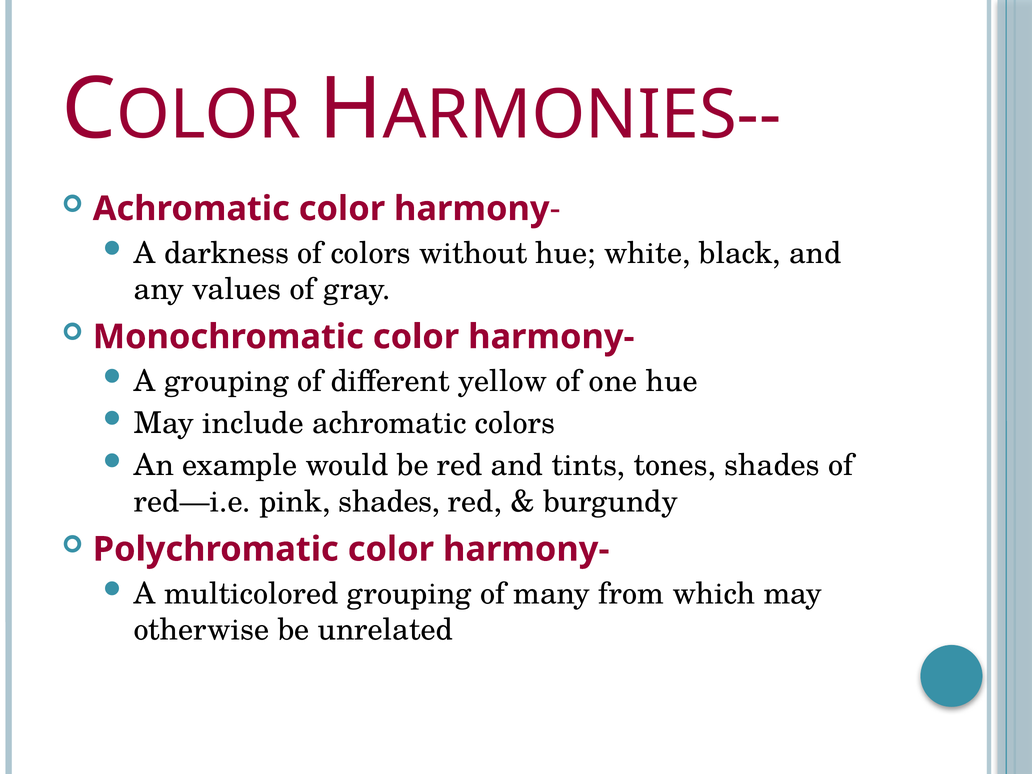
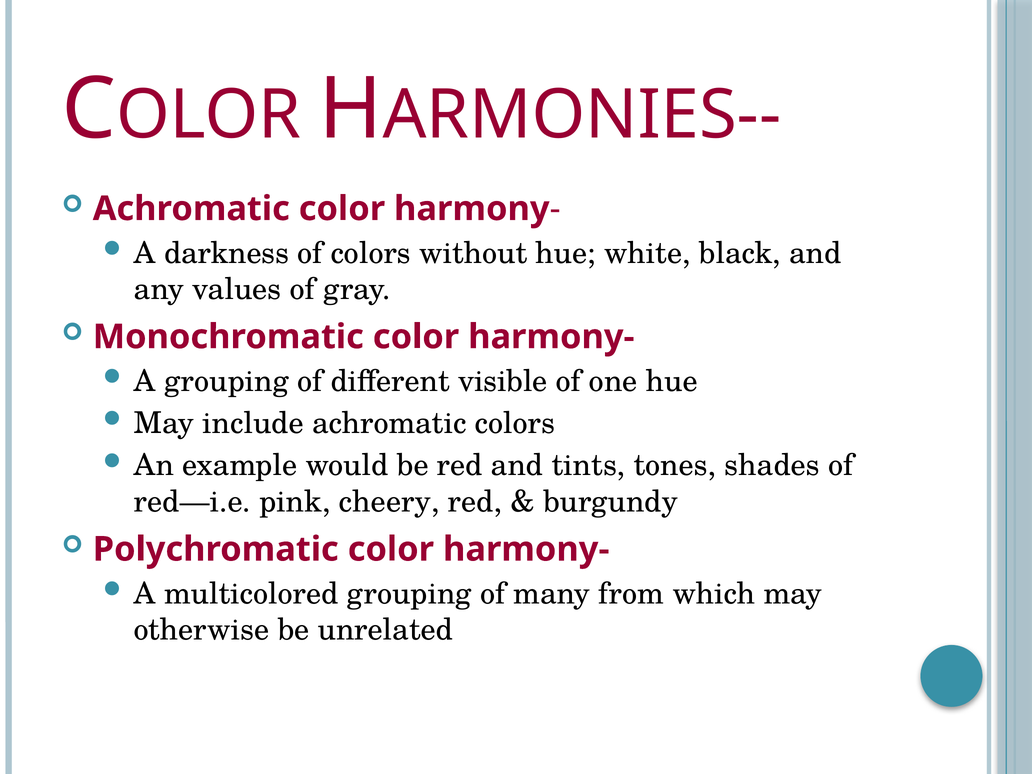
yellow: yellow -> visible (503, 381)
pink shades: shades -> cheery (389, 502)
